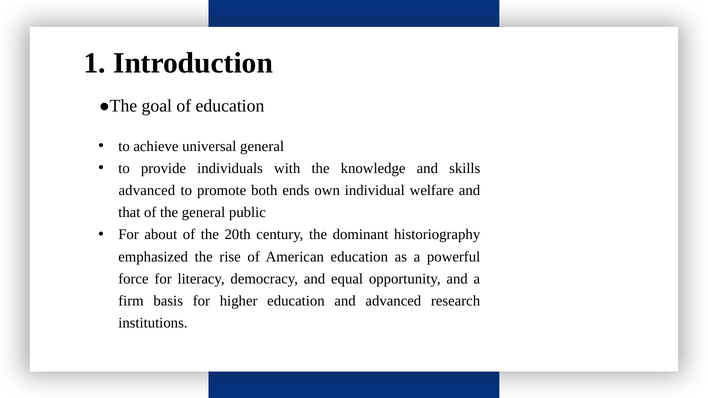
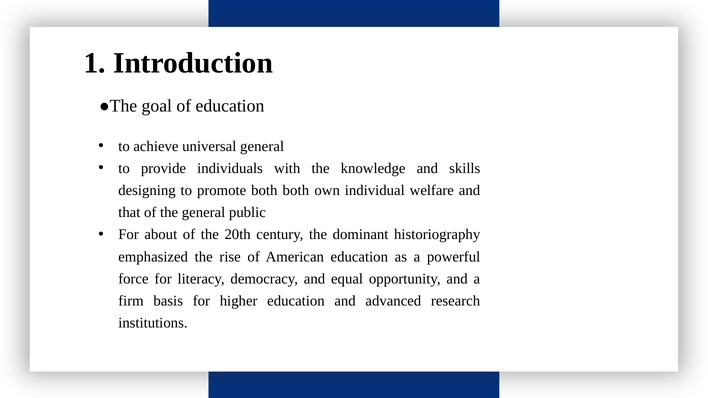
advanced: advanced -> designing (147, 191)
both ends: ends -> both (296, 191)
